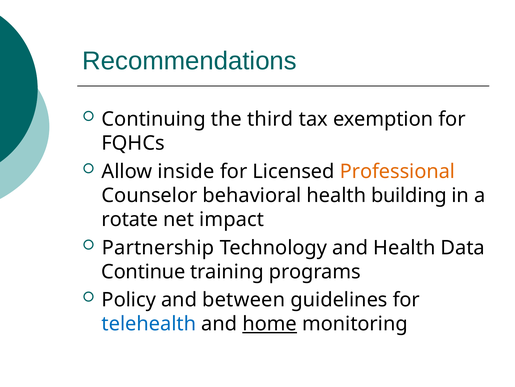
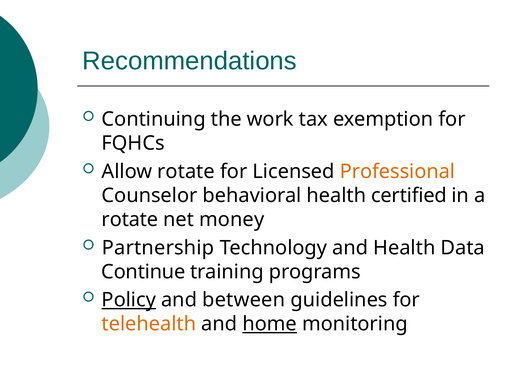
third: third -> work (270, 119)
Allow inside: inside -> rotate (186, 171)
building: building -> certified (409, 195)
impact: impact -> money (232, 219)
Policy underline: none -> present (129, 299)
telehealth colour: blue -> orange (149, 323)
